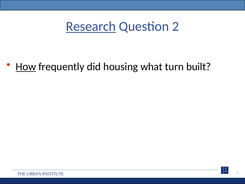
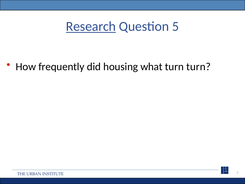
2: 2 -> 5 (175, 26)
How underline: present -> none (26, 67)
turn built: built -> turn (199, 67)
